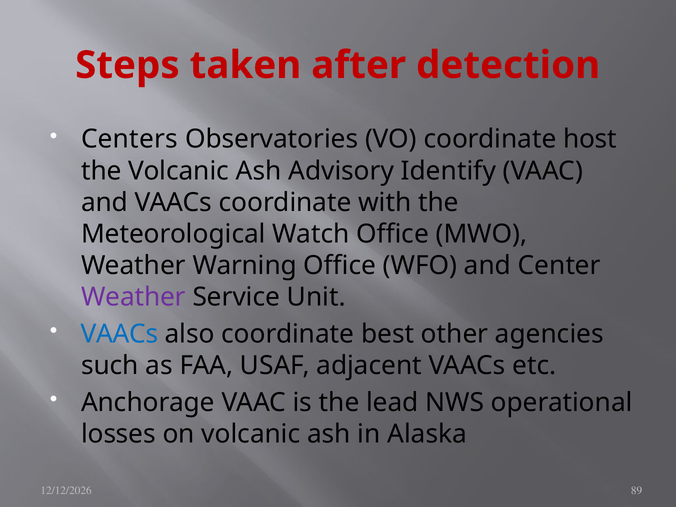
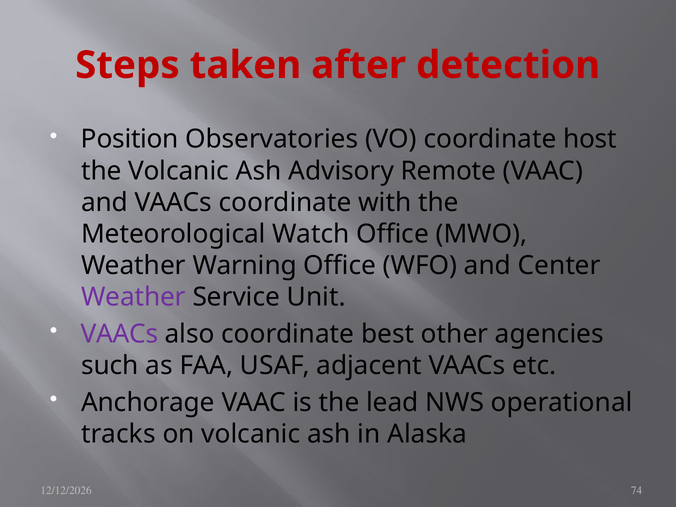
Centers: Centers -> Position (130, 139)
Identify: Identify -> Remote (448, 171)
VAACs colour: blue -> purple (120, 334)
losses: losses -> tracks (118, 434)
89: 89 -> 74 (637, 490)
